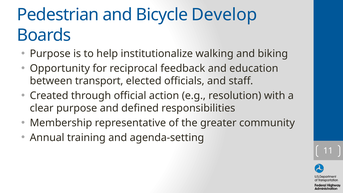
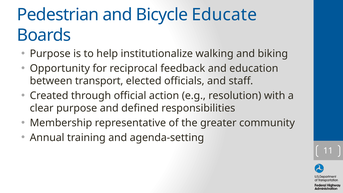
Develop: Develop -> Educate (224, 15)
